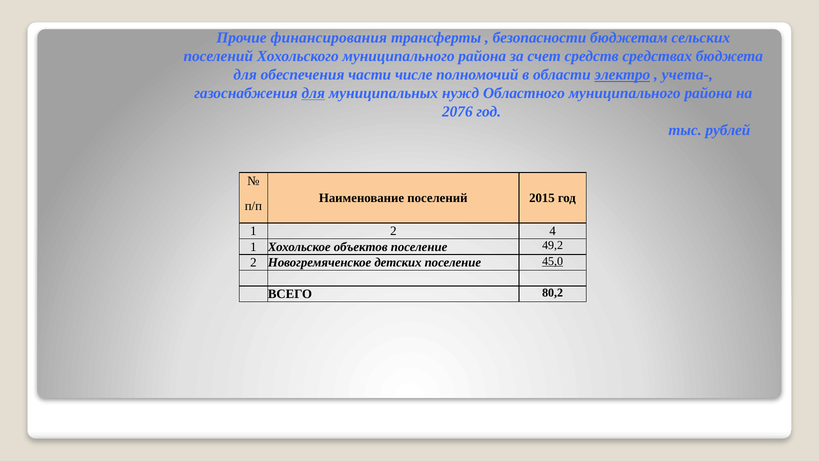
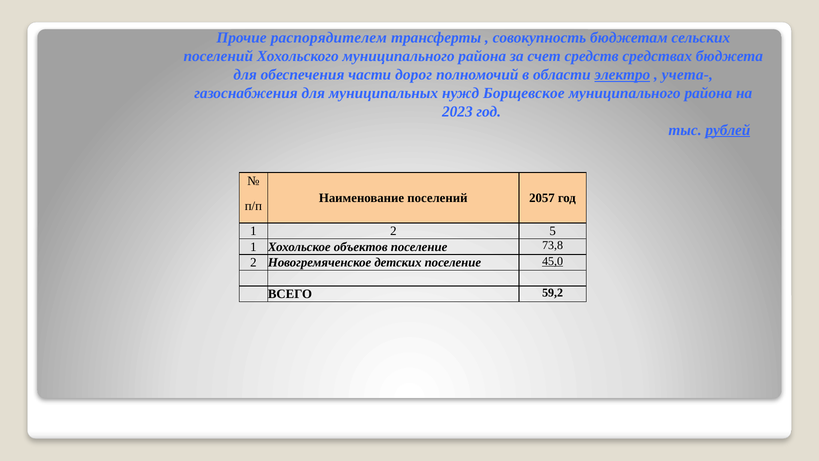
финансирования: финансирования -> распорядителем (329, 38)
безопасности: безопасности -> совокупность (539, 38)
числе: числе -> дорог (414, 75)
для underline: present -> none (313, 93)
Областного: Областного -> Борщевское (524, 93)
2076: 2076 -> 2023 (457, 112)
рублей underline: none -> present (728, 130)
2015: 2015 -> 2057 (542, 198)
4: 4 -> 5 (553, 231)
49,2: 49,2 -> 73,8 (553, 245)
80,2: 80,2 -> 59,2 (553, 292)
